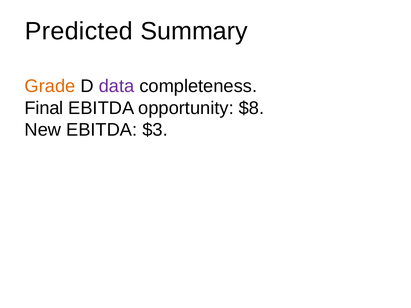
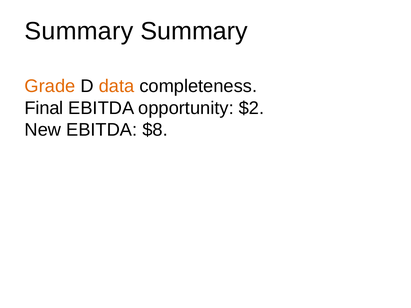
Predicted: Predicted -> Summary (79, 31)
data colour: purple -> orange (116, 86)
$8: $8 -> $2 (252, 108)
$3: $3 -> $8 (155, 130)
